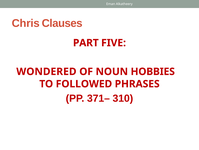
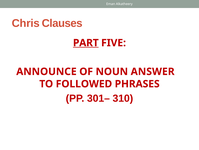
PART underline: none -> present (86, 43)
WONDERED: WONDERED -> ANNOUNCE (46, 71)
HOBBIES: HOBBIES -> ANSWER (153, 71)
371–: 371– -> 301– (99, 98)
